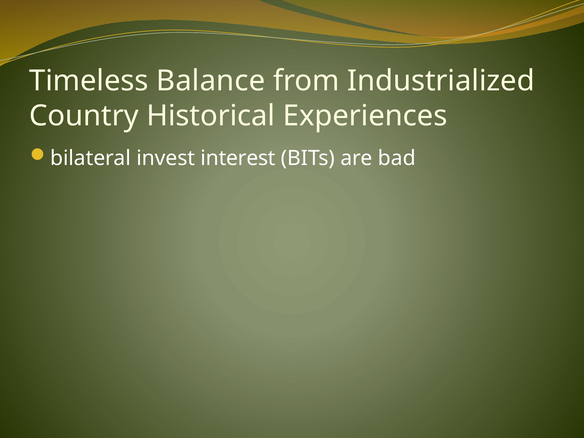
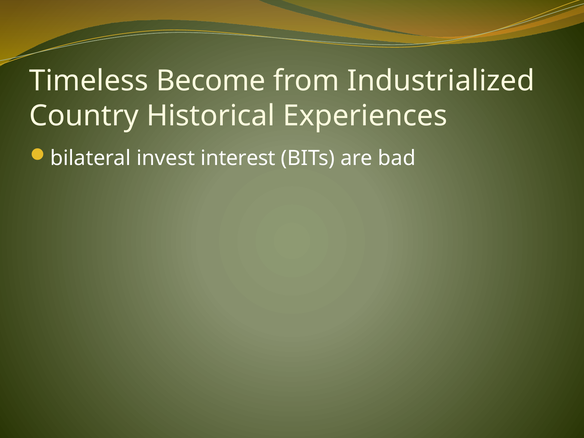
Balance: Balance -> Become (211, 81)
